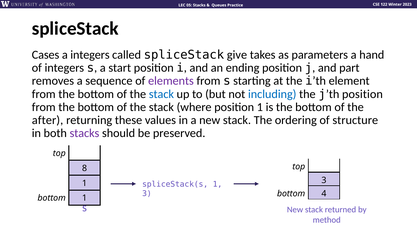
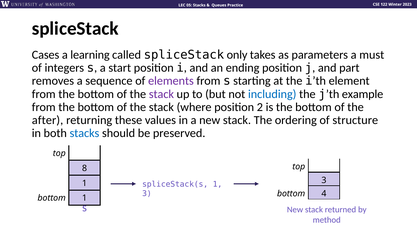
a integers: integers -> learning (90, 55)
give: give -> only (237, 55)
hand: hand -> must (372, 55)
stack colour: blue -> purple (161, 94)
j’th position: position -> example (363, 94)
position 1: 1 -> 2 (260, 107)
stacks colour: purple -> blue (84, 134)
